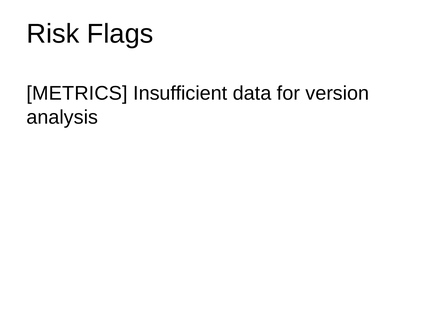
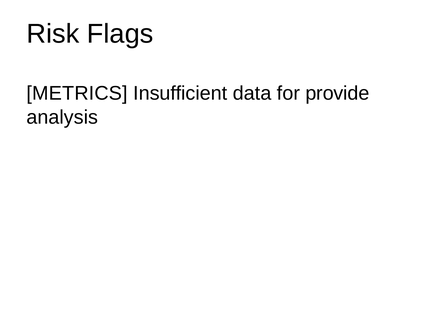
version: version -> provide (337, 93)
